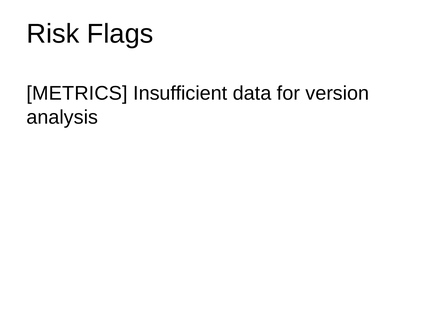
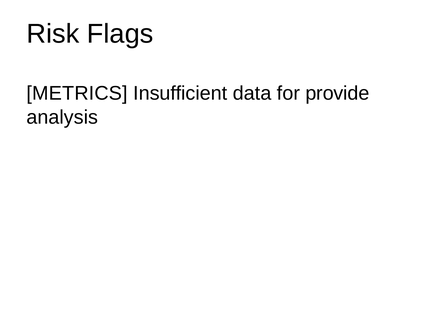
version: version -> provide (337, 93)
